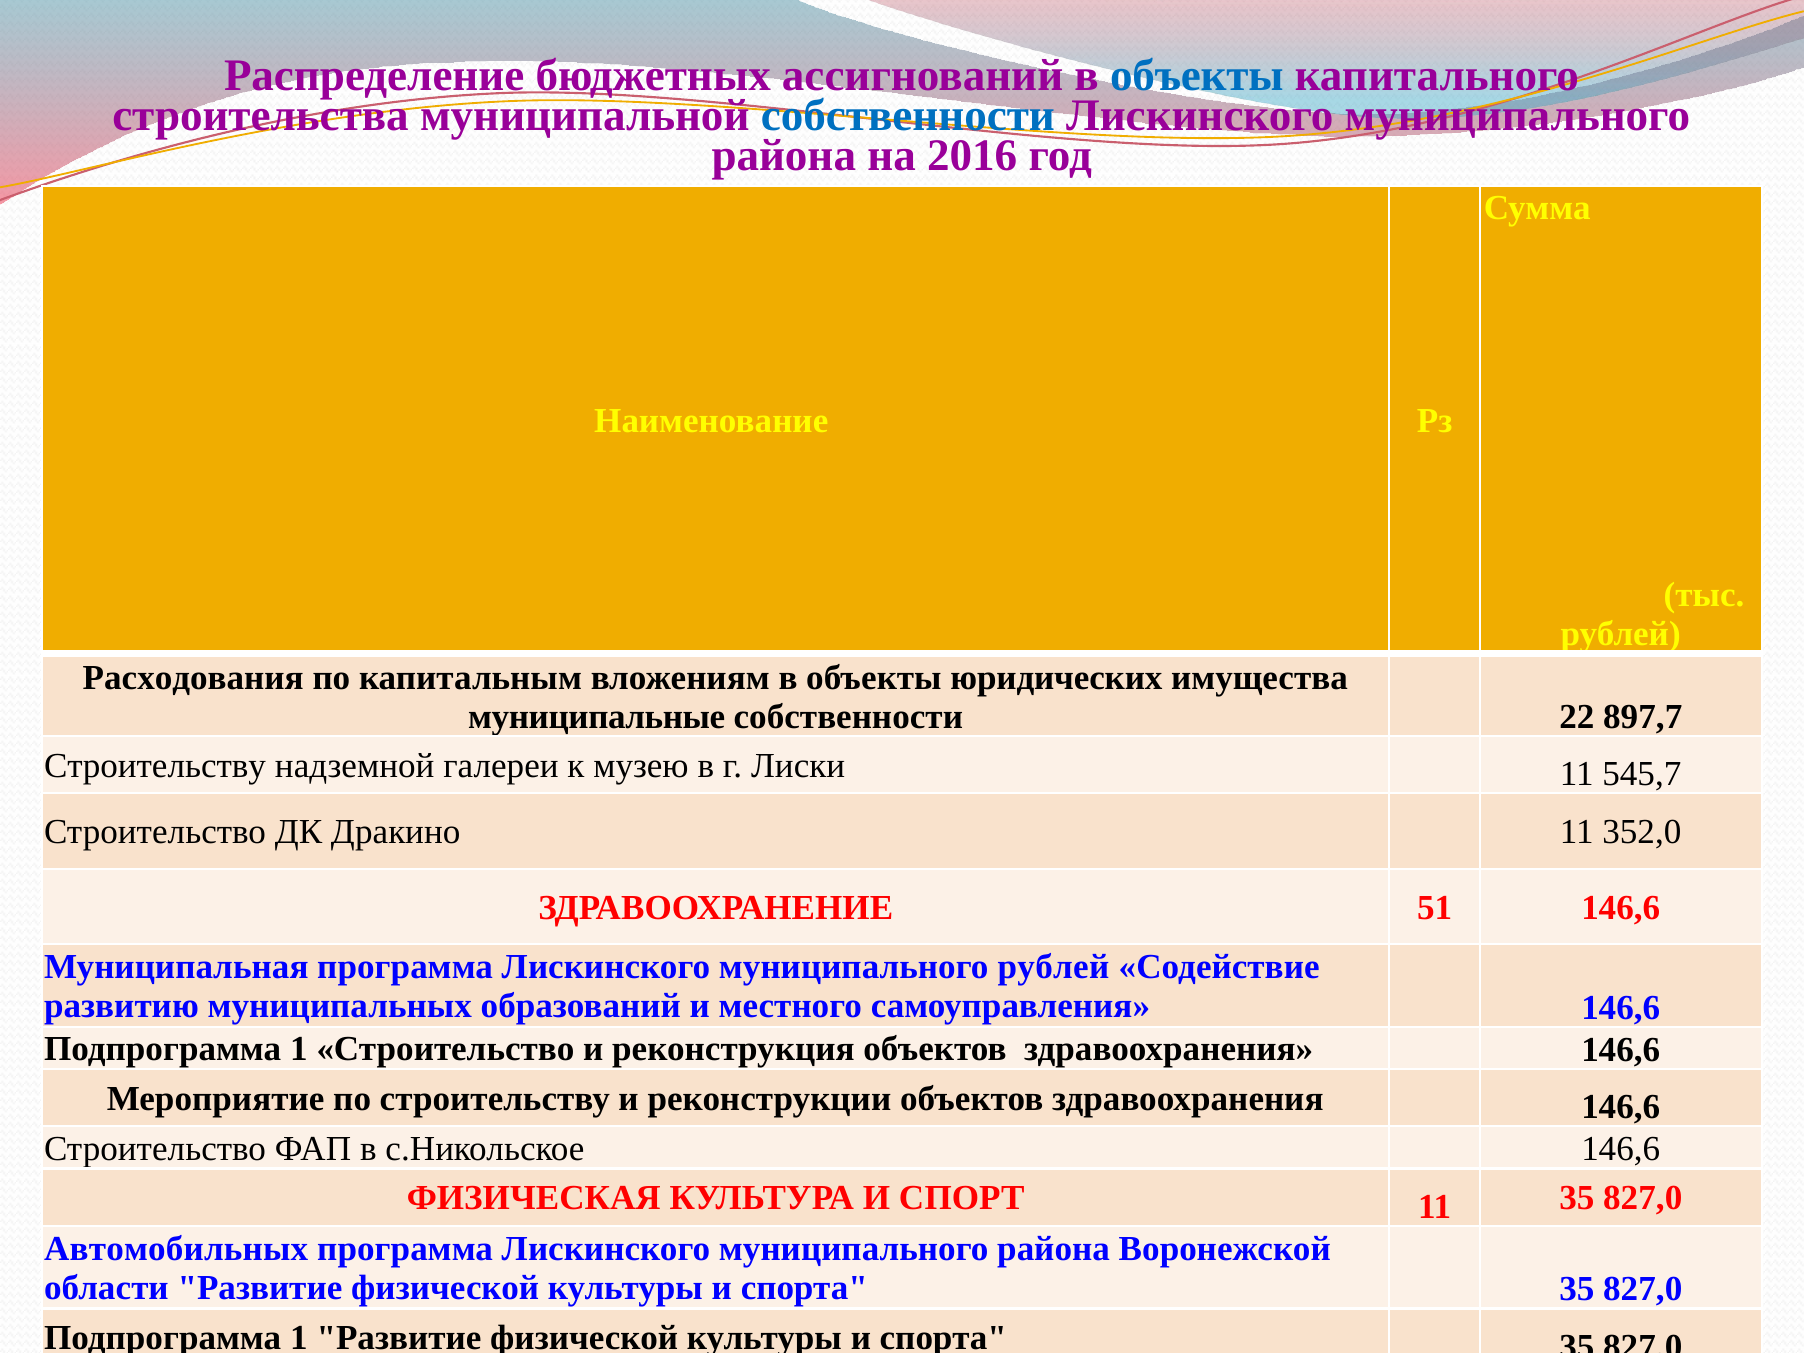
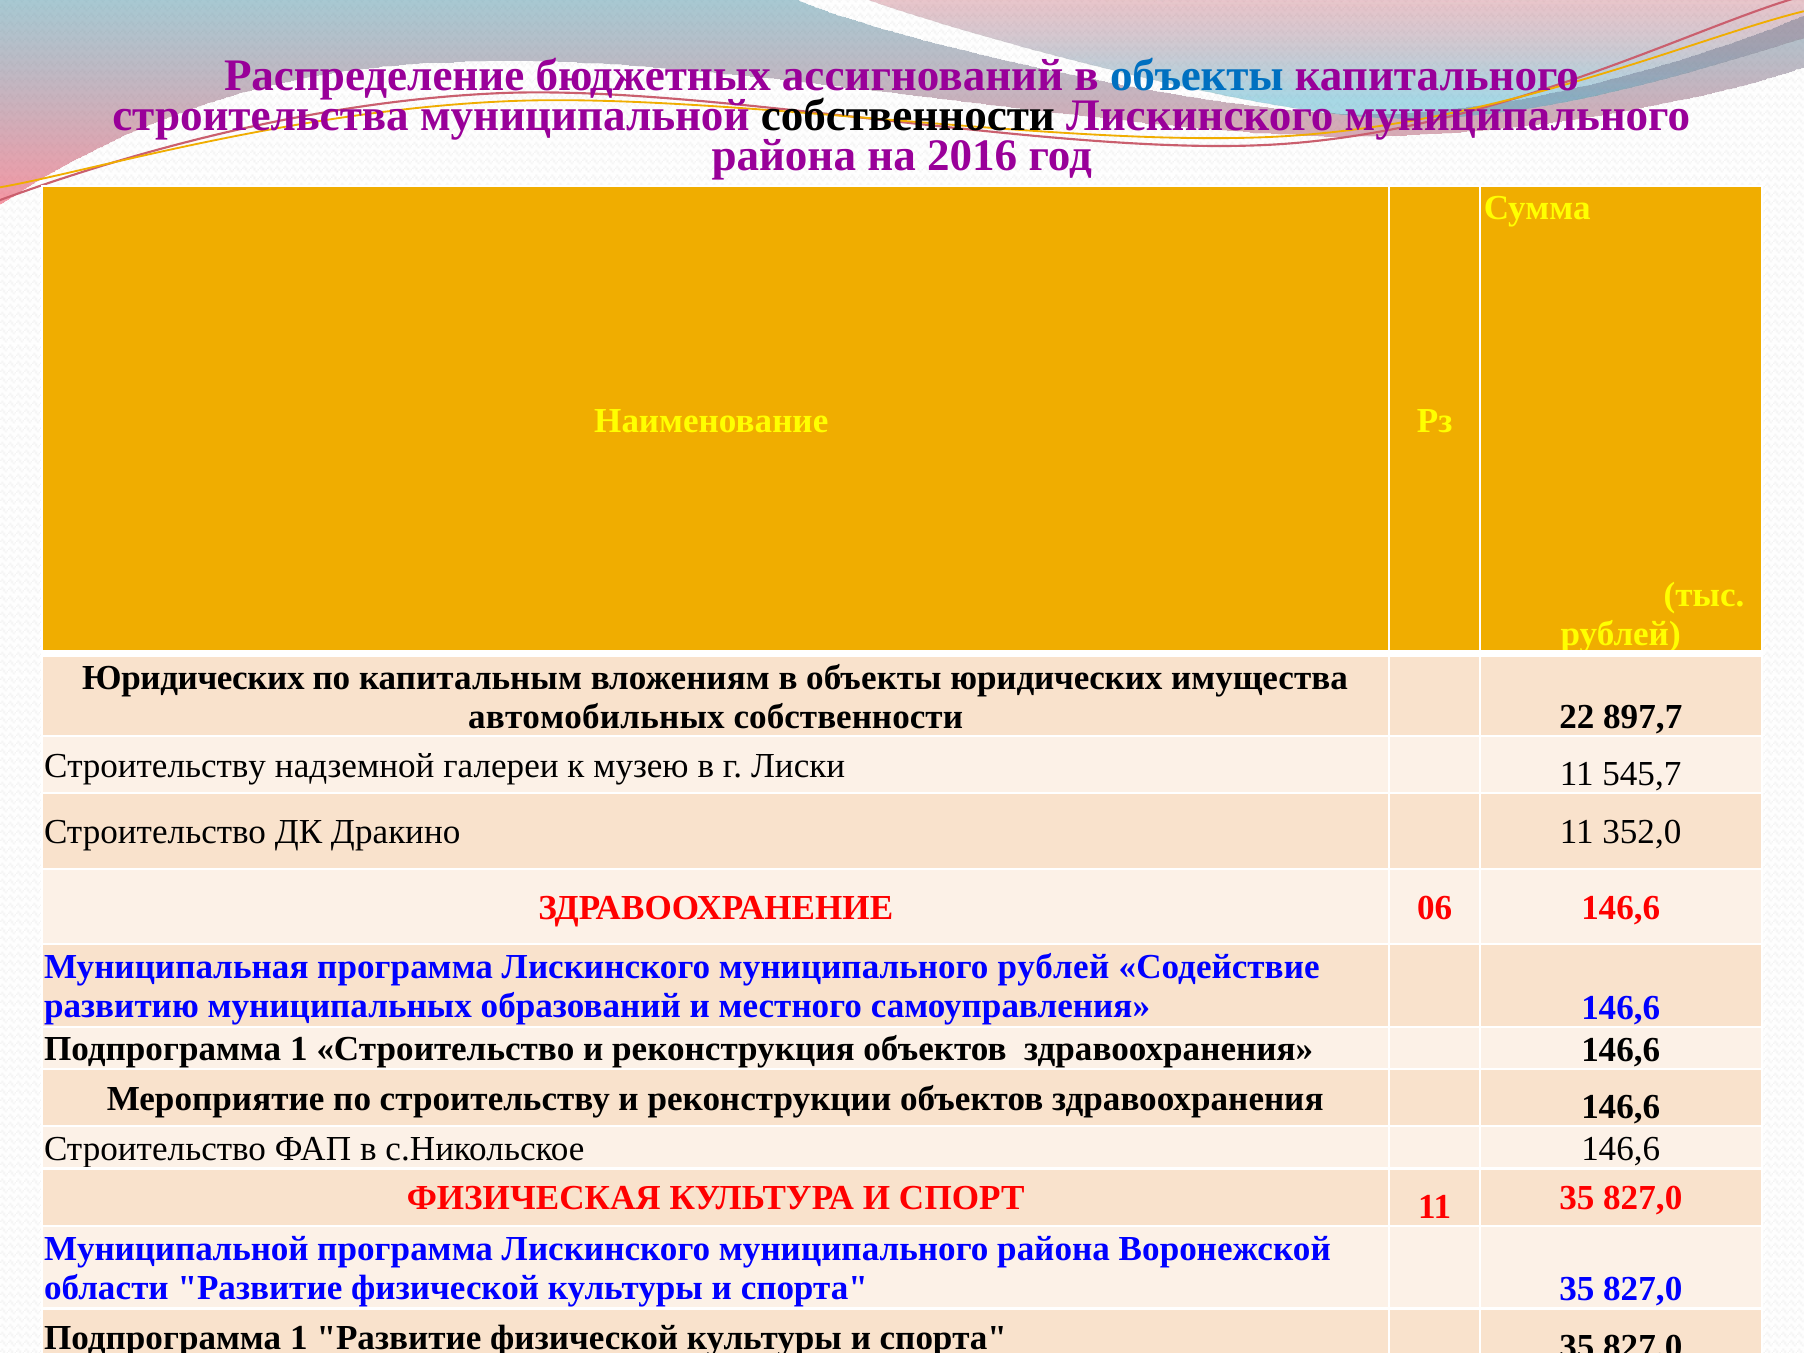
собственности colour: blue -> black (908, 116)
Расходования: Расходования -> Юридических (193, 678)
муниципальные: муниципальные -> автомобильных (596, 717)
51: 51 -> 06 (1435, 908)
Автомобильных: Автомобильных -> Муниципальной (176, 1249)
